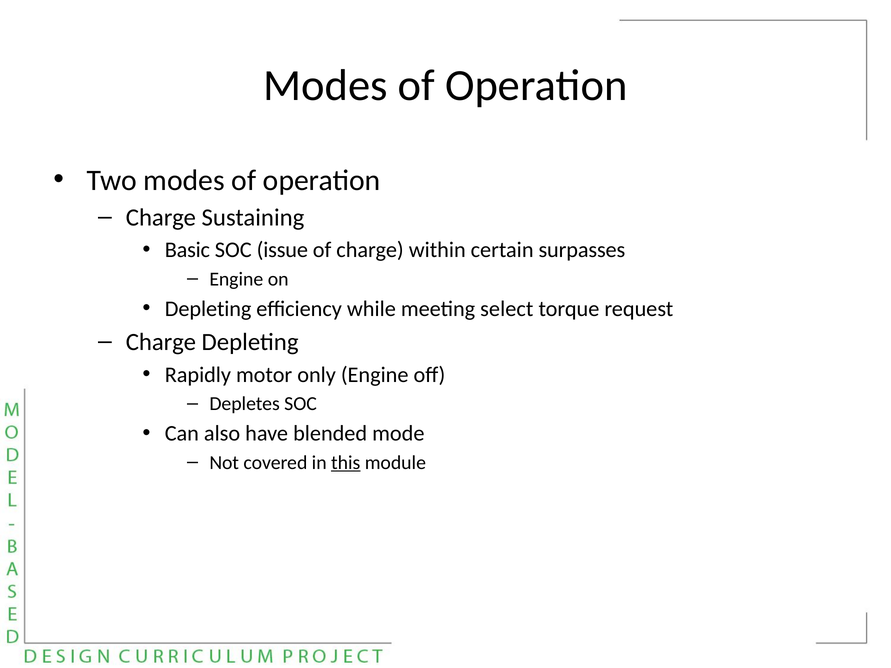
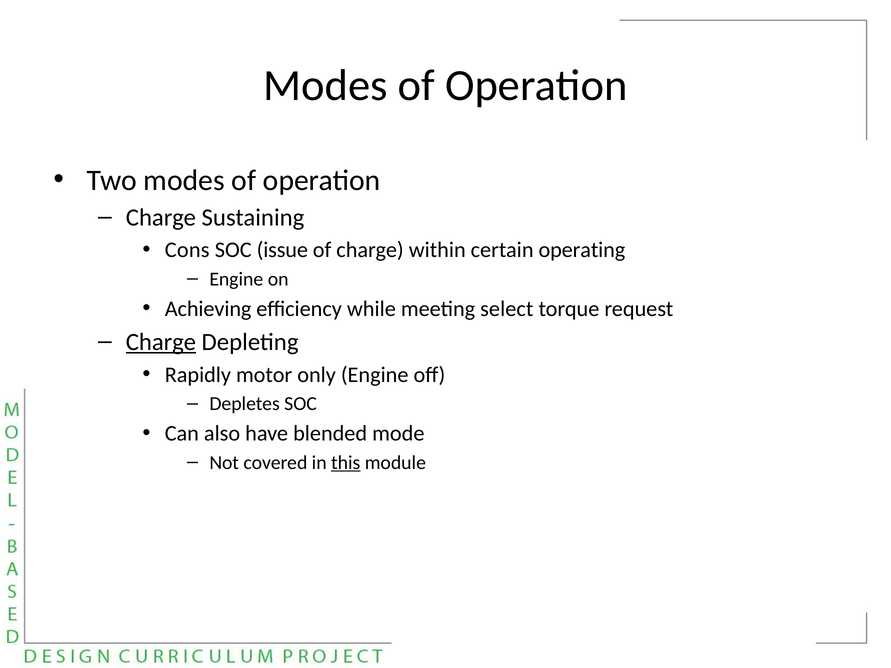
Basic: Basic -> Cons (187, 250)
surpasses: surpasses -> operating (582, 250)
Depleting: Depleting -> Achieving (208, 309)
Charge underline: none -> present (161, 342)
